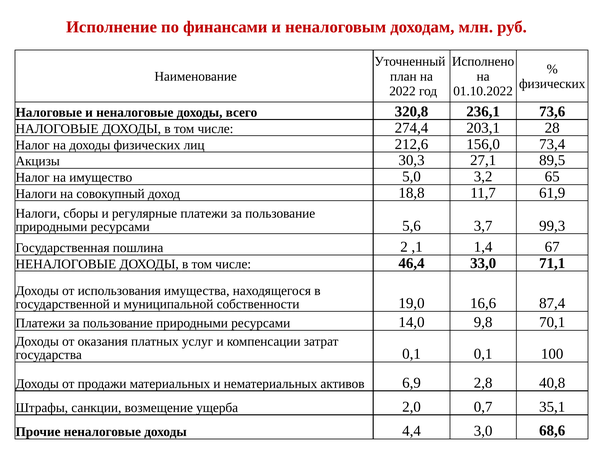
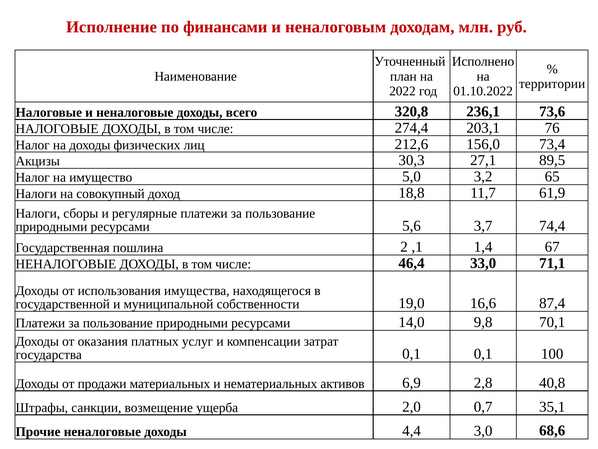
физических: физических -> территории (552, 84)
28: 28 -> 76 (552, 128)
99,3: 99,3 -> 74,4 (552, 226)
